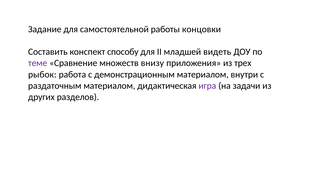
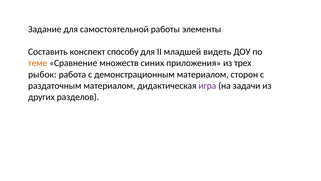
концовки: концовки -> элементы (202, 29)
теме colour: purple -> orange (38, 63)
внизу: внизу -> синих (152, 63)
внутри: внутри -> сторон (244, 74)
